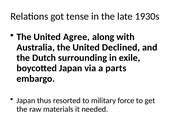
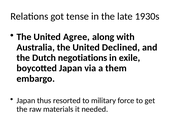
surrounding: surrounding -> negotiations (83, 58)
parts: parts -> them (116, 68)
